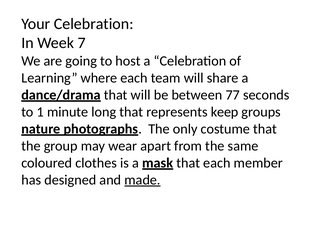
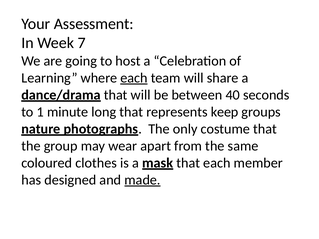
Your Celebration: Celebration -> Assessment (94, 24)
each underline: none -> present (134, 78)
77: 77 -> 40 (233, 95)
